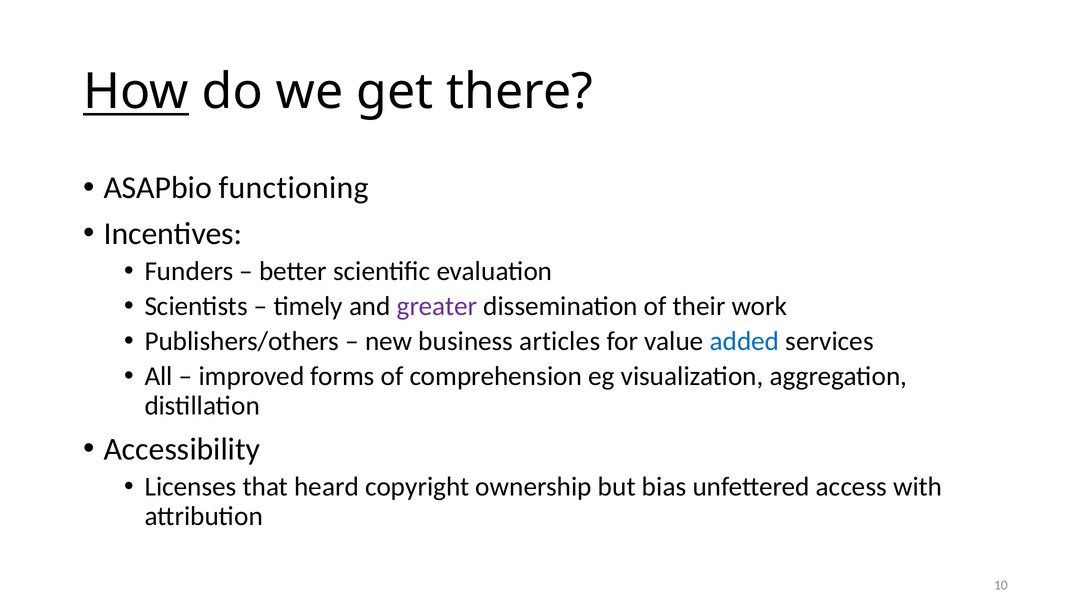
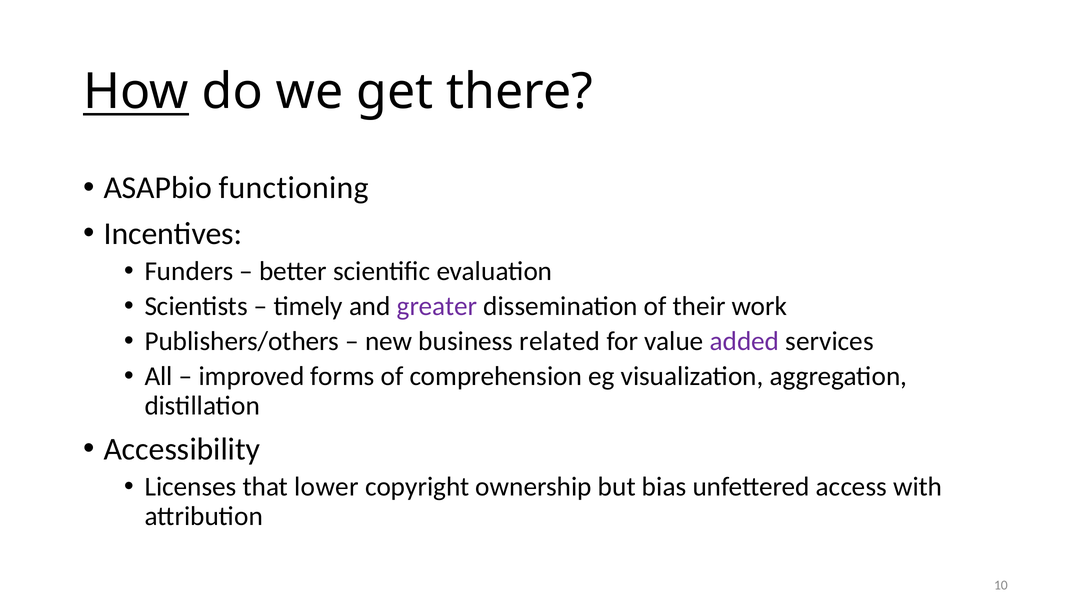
articles: articles -> related (560, 342)
added colour: blue -> purple (744, 342)
heard: heard -> lower (326, 487)
